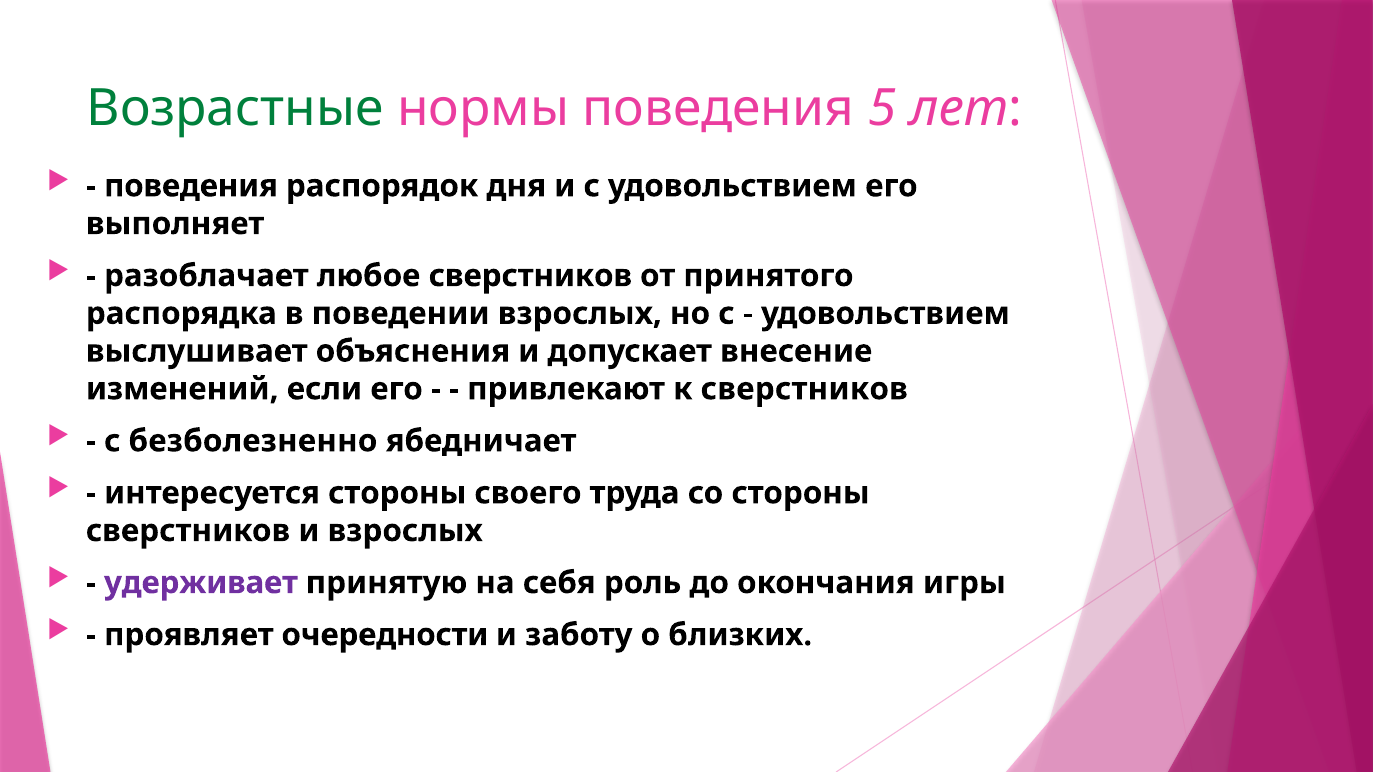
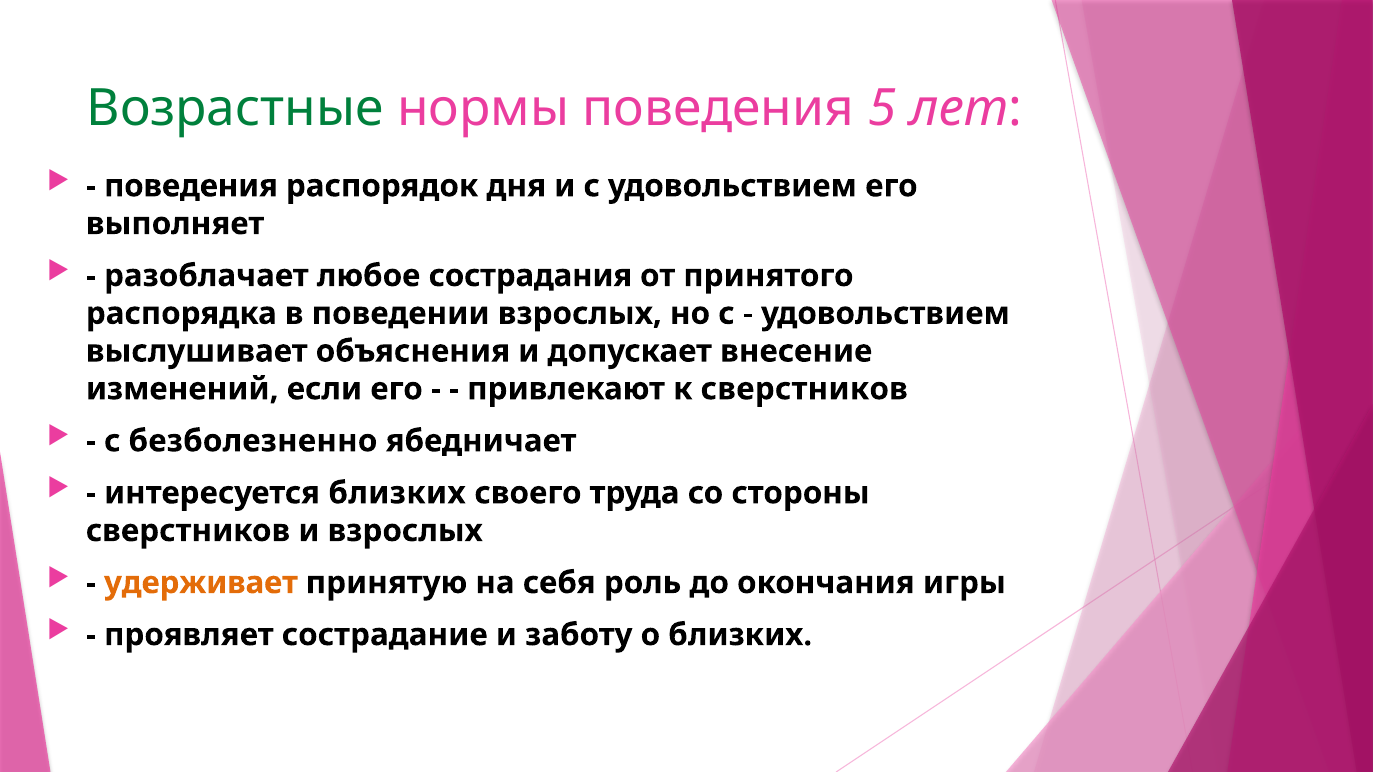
любое сверстников: сверстников -> сострадания (530, 276)
интересуется стороны: стороны -> близких (397, 493)
удерживает colour: purple -> orange (201, 583)
очередности: очередности -> сострадание (385, 635)
